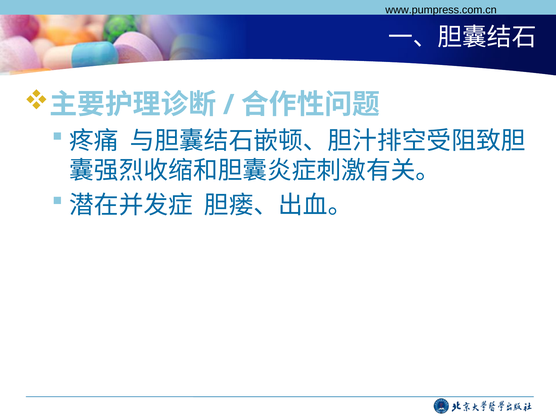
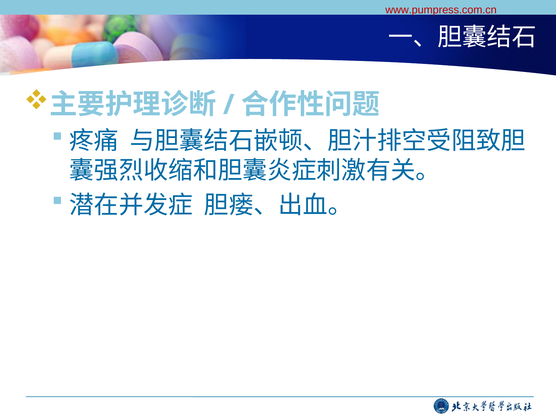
www.pumpress.com.cn colour: black -> red (441, 10)
